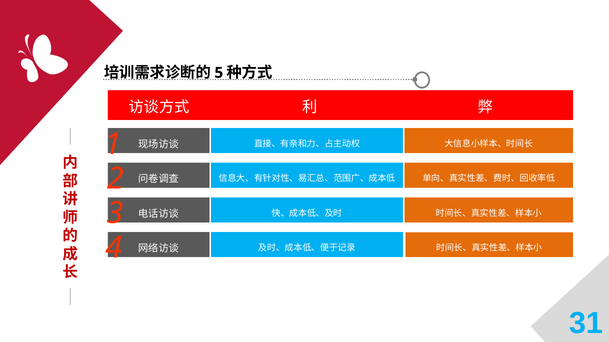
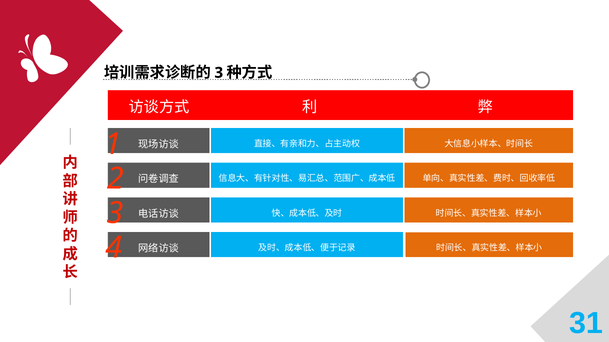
5: 5 -> 3 (219, 73)
